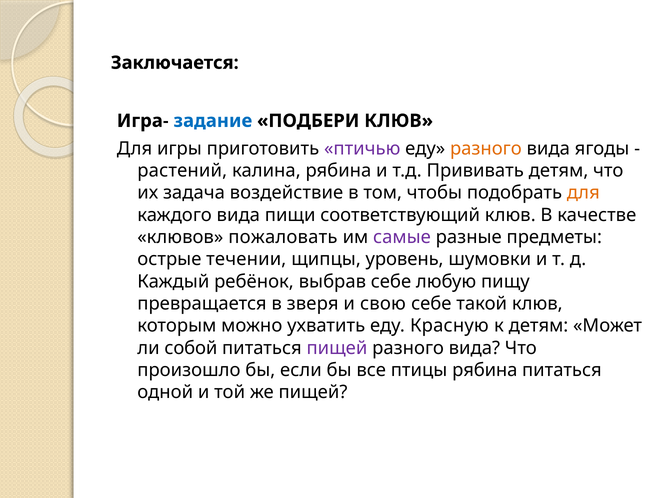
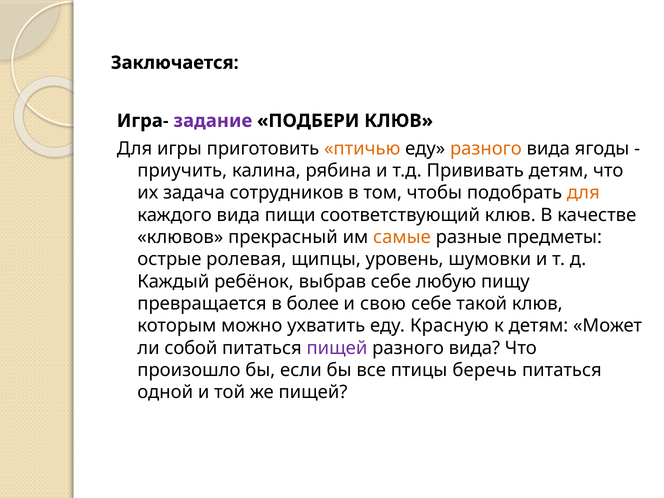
задание colour: blue -> purple (213, 121)
птичью colour: purple -> orange (362, 149)
растений: растений -> приучить (182, 171)
воздействие: воздействие -> сотрудников (287, 193)
пожаловать: пожаловать -> прекрасный (283, 237)
самые colour: purple -> orange (402, 237)
течении: течении -> ролевая (246, 259)
зверя: зверя -> более (313, 304)
птицы рябина: рябина -> беречь (485, 370)
